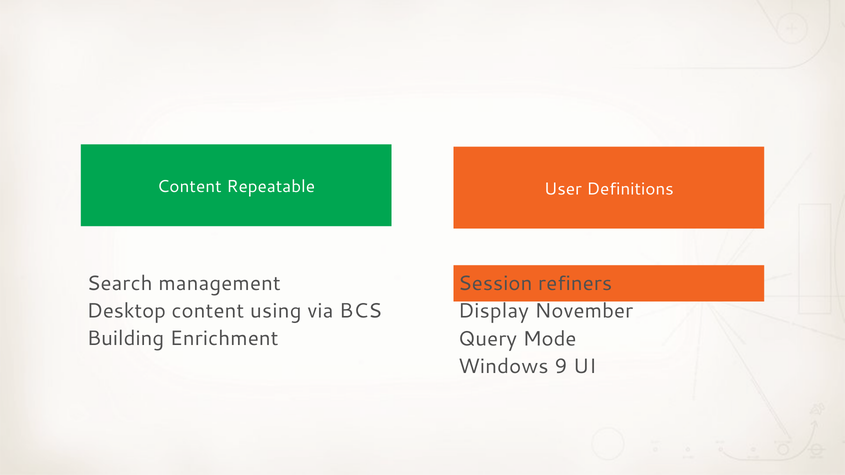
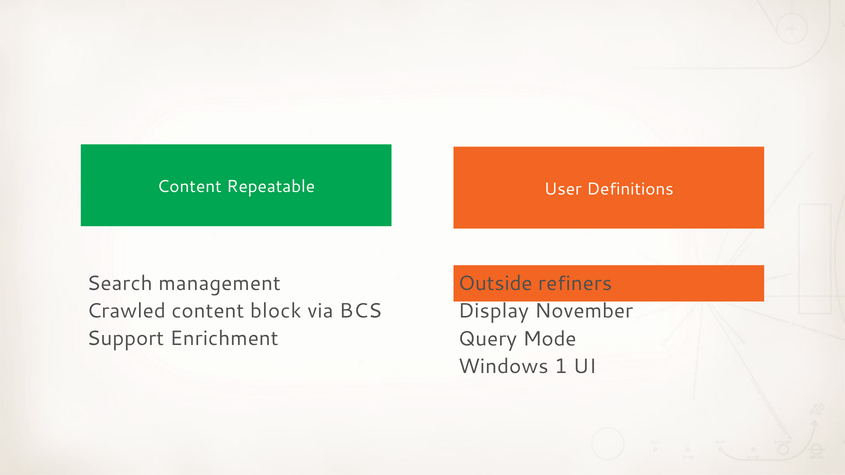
Session: Session -> Outside (495, 284)
Desktop: Desktop -> Crawled (126, 311)
using: using -> block (276, 311)
Building: Building -> Support (125, 339)
9: 9 -> 1 (561, 366)
